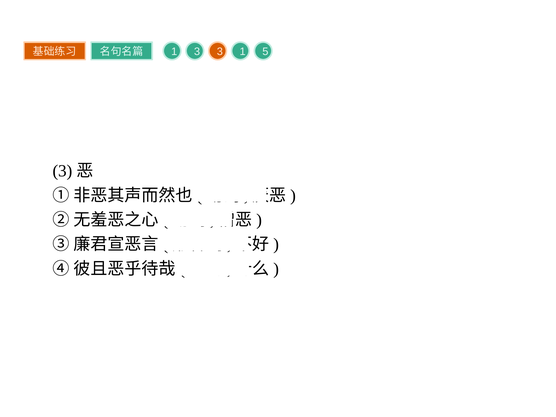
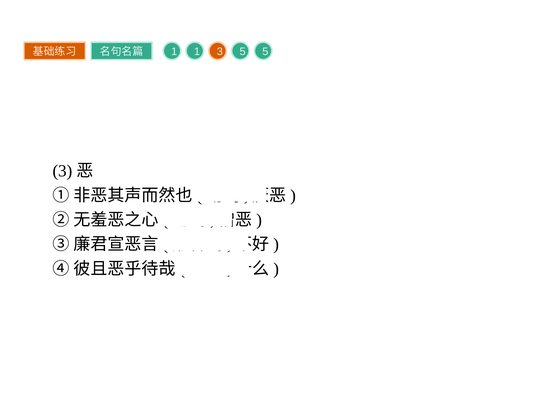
1 3: 3 -> 1 (197, 52)
3 1: 1 -> 5 (243, 52)
